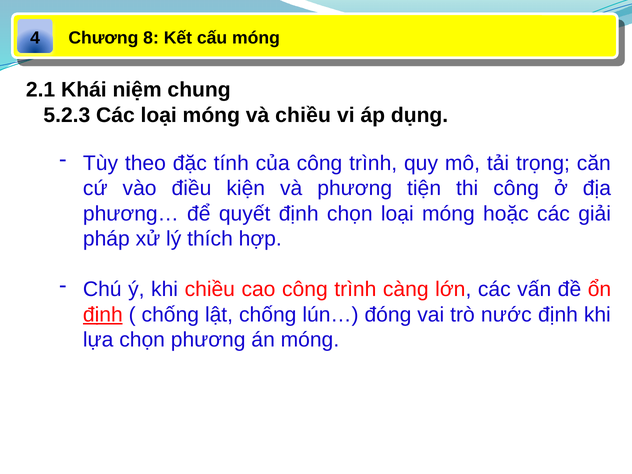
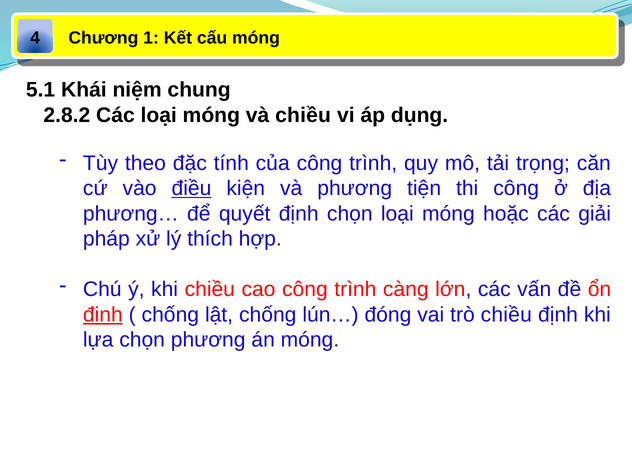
8: 8 -> 1 (151, 38)
2.1: 2.1 -> 5.1 (41, 90)
5.2.3: 5.2.3 -> 2.8.2 (67, 115)
điều underline: none -> present (192, 188)
trò nước: nước -> chiều (506, 315)
